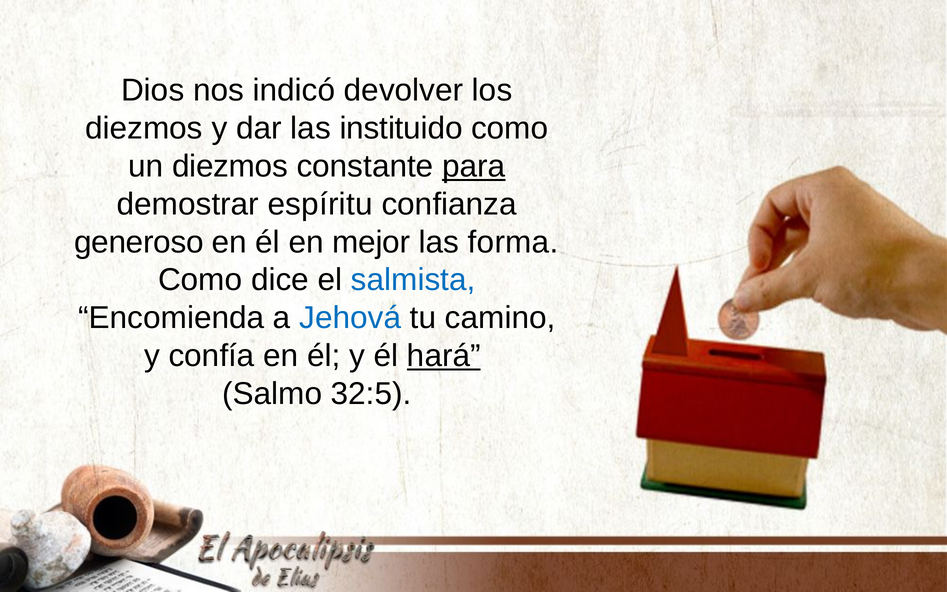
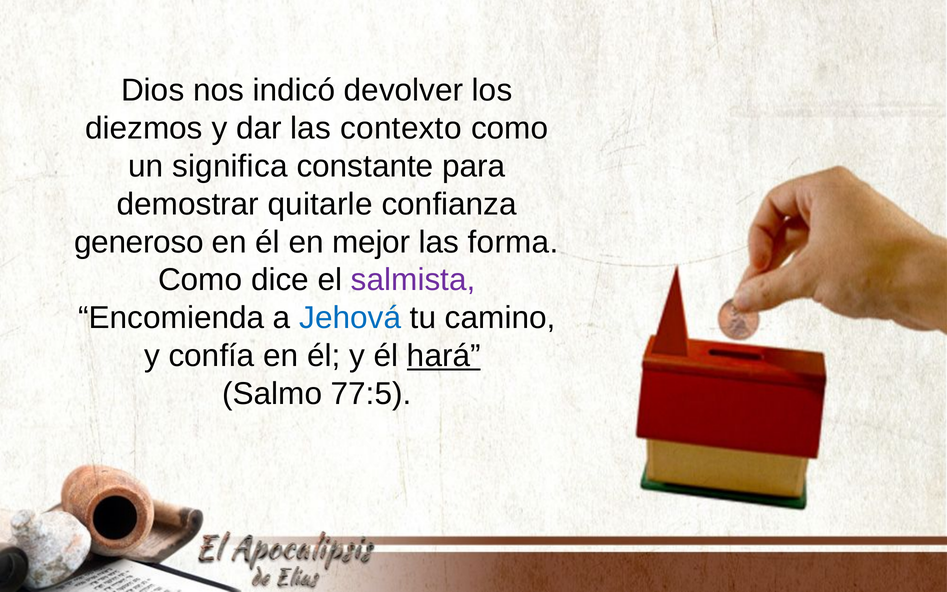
instituido: instituido -> contexto (401, 128)
un diezmos: diezmos -> significa (230, 166)
para underline: present -> none (474, 166)
espíritu: espíritu -> quitarle (320, 204)
salmista colour: blue -> purple (413, 280)
32:5: 32:5 -> 77:5 (371, 394)
